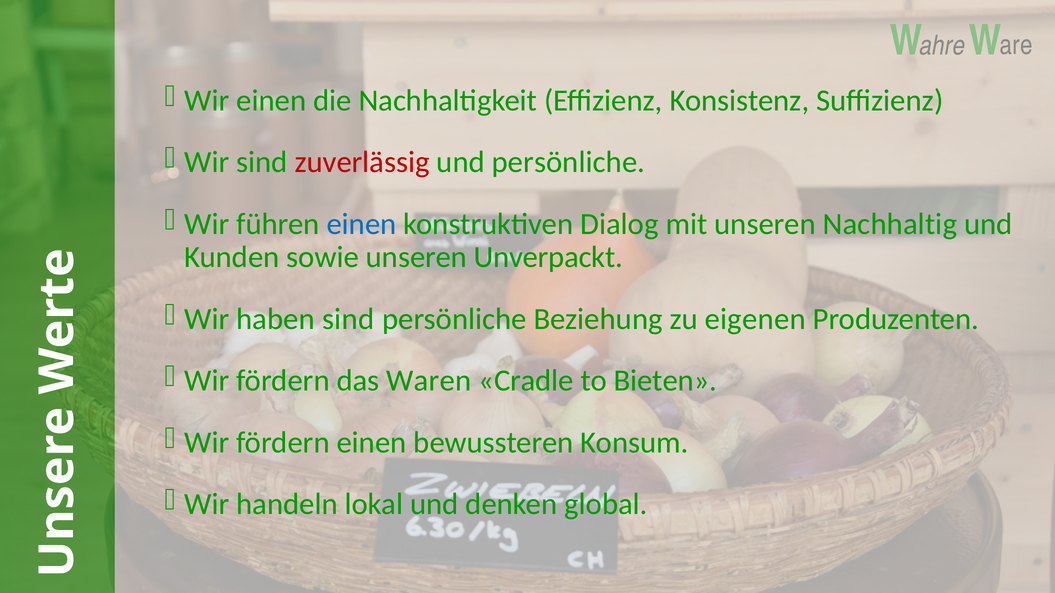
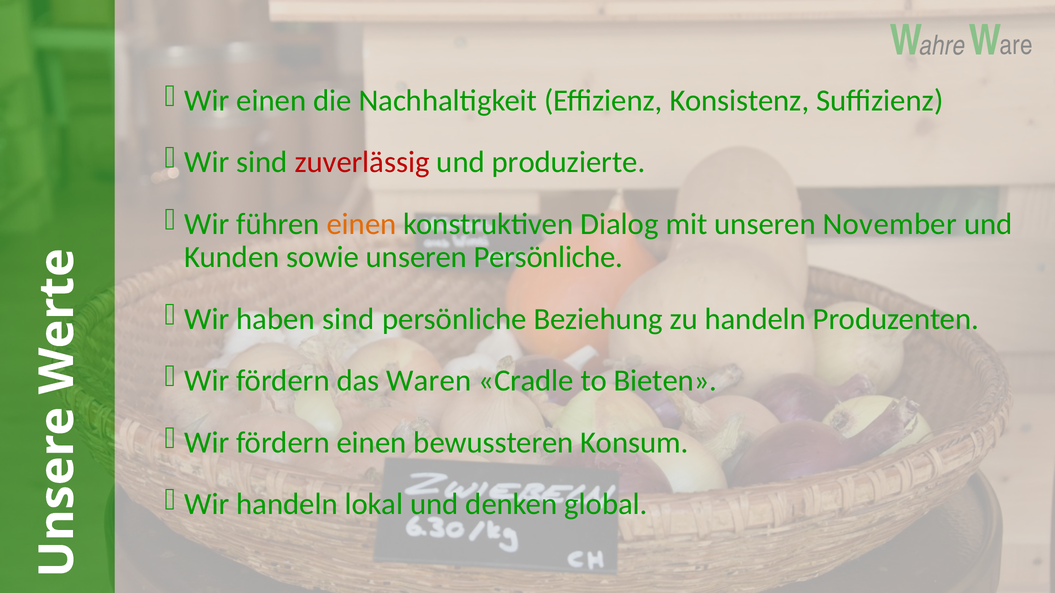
und persönliche: persönliche -> produzierte (569, 162)
einen colour: blue -> orange (362, 224)
Nachhaltig: Nachhaltig -> November (890, 224)
unseren Unverpackt: Unverpackt -> Persönliche (548, 257)
zu eigenen: eigenen -> handeln (755, 319)
